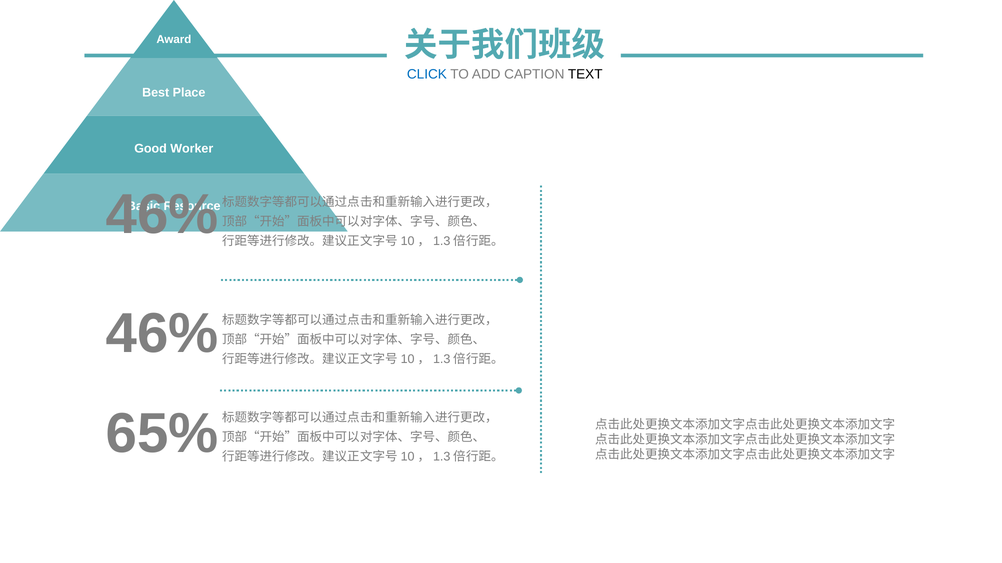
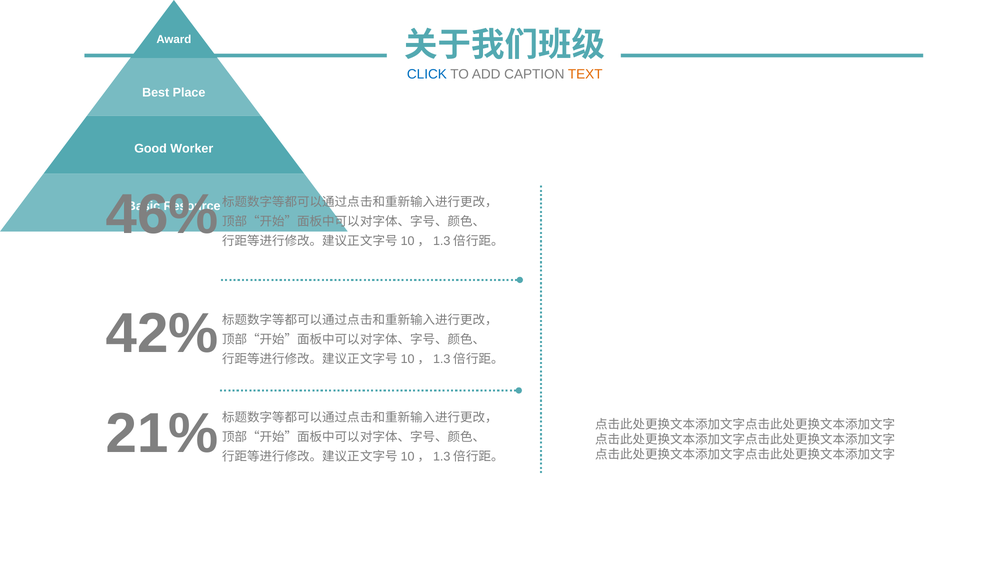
TEXT colour: black -> orange (585, 74)
46%: 46% -> 42% (162, 334)
65%: 65% -> 21% (162, 434)
